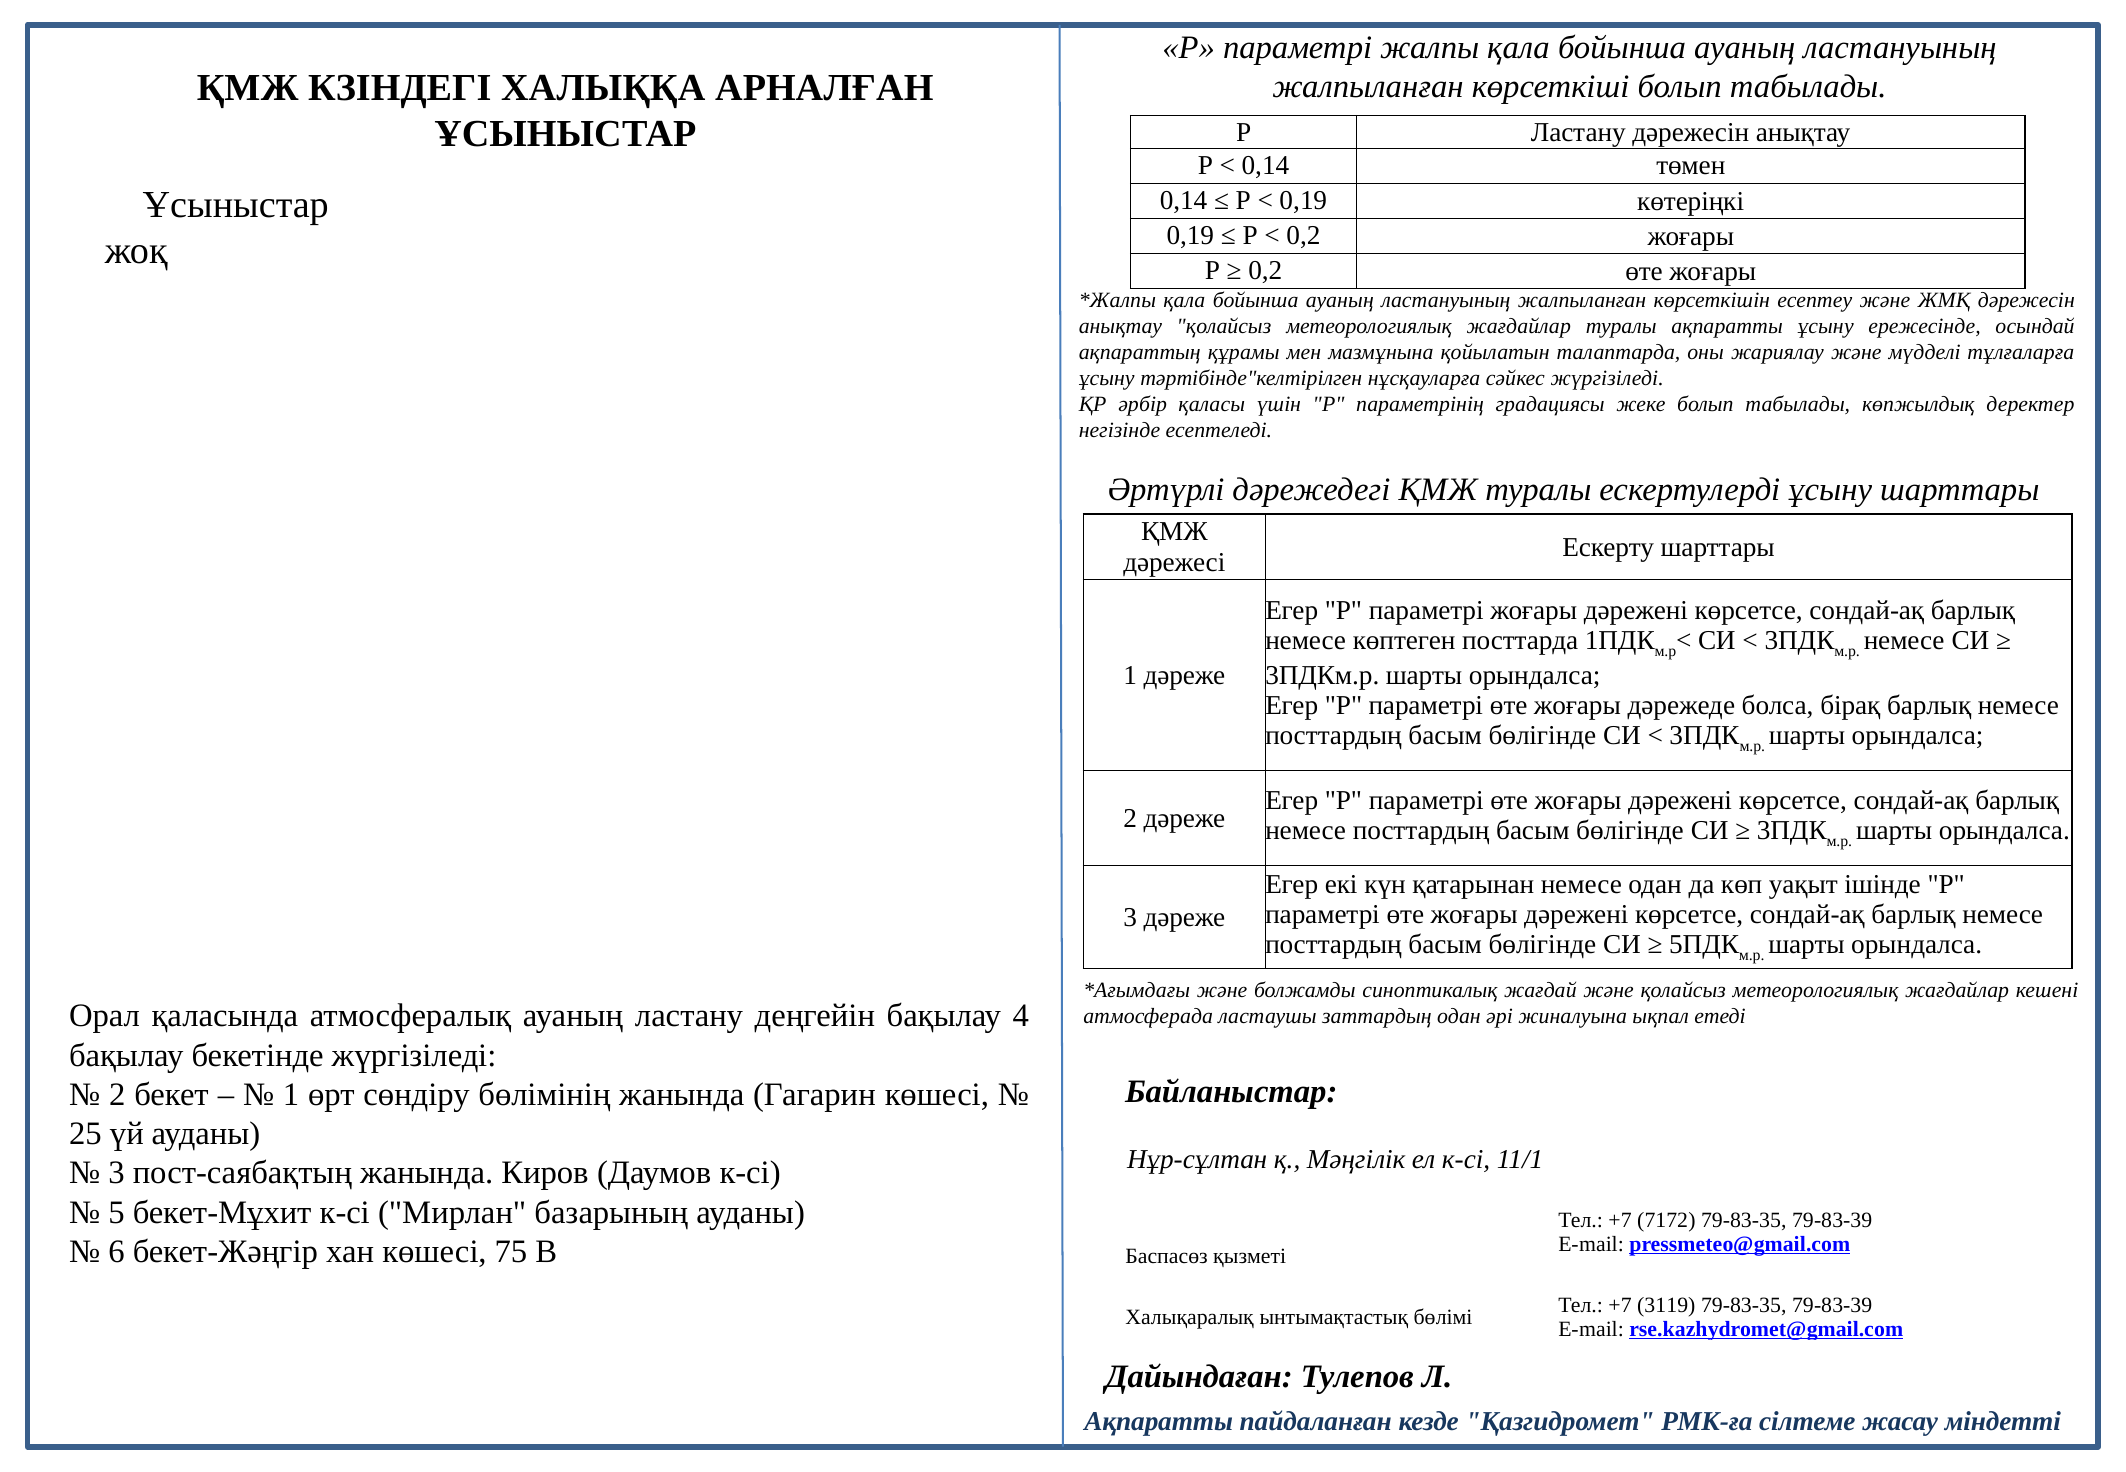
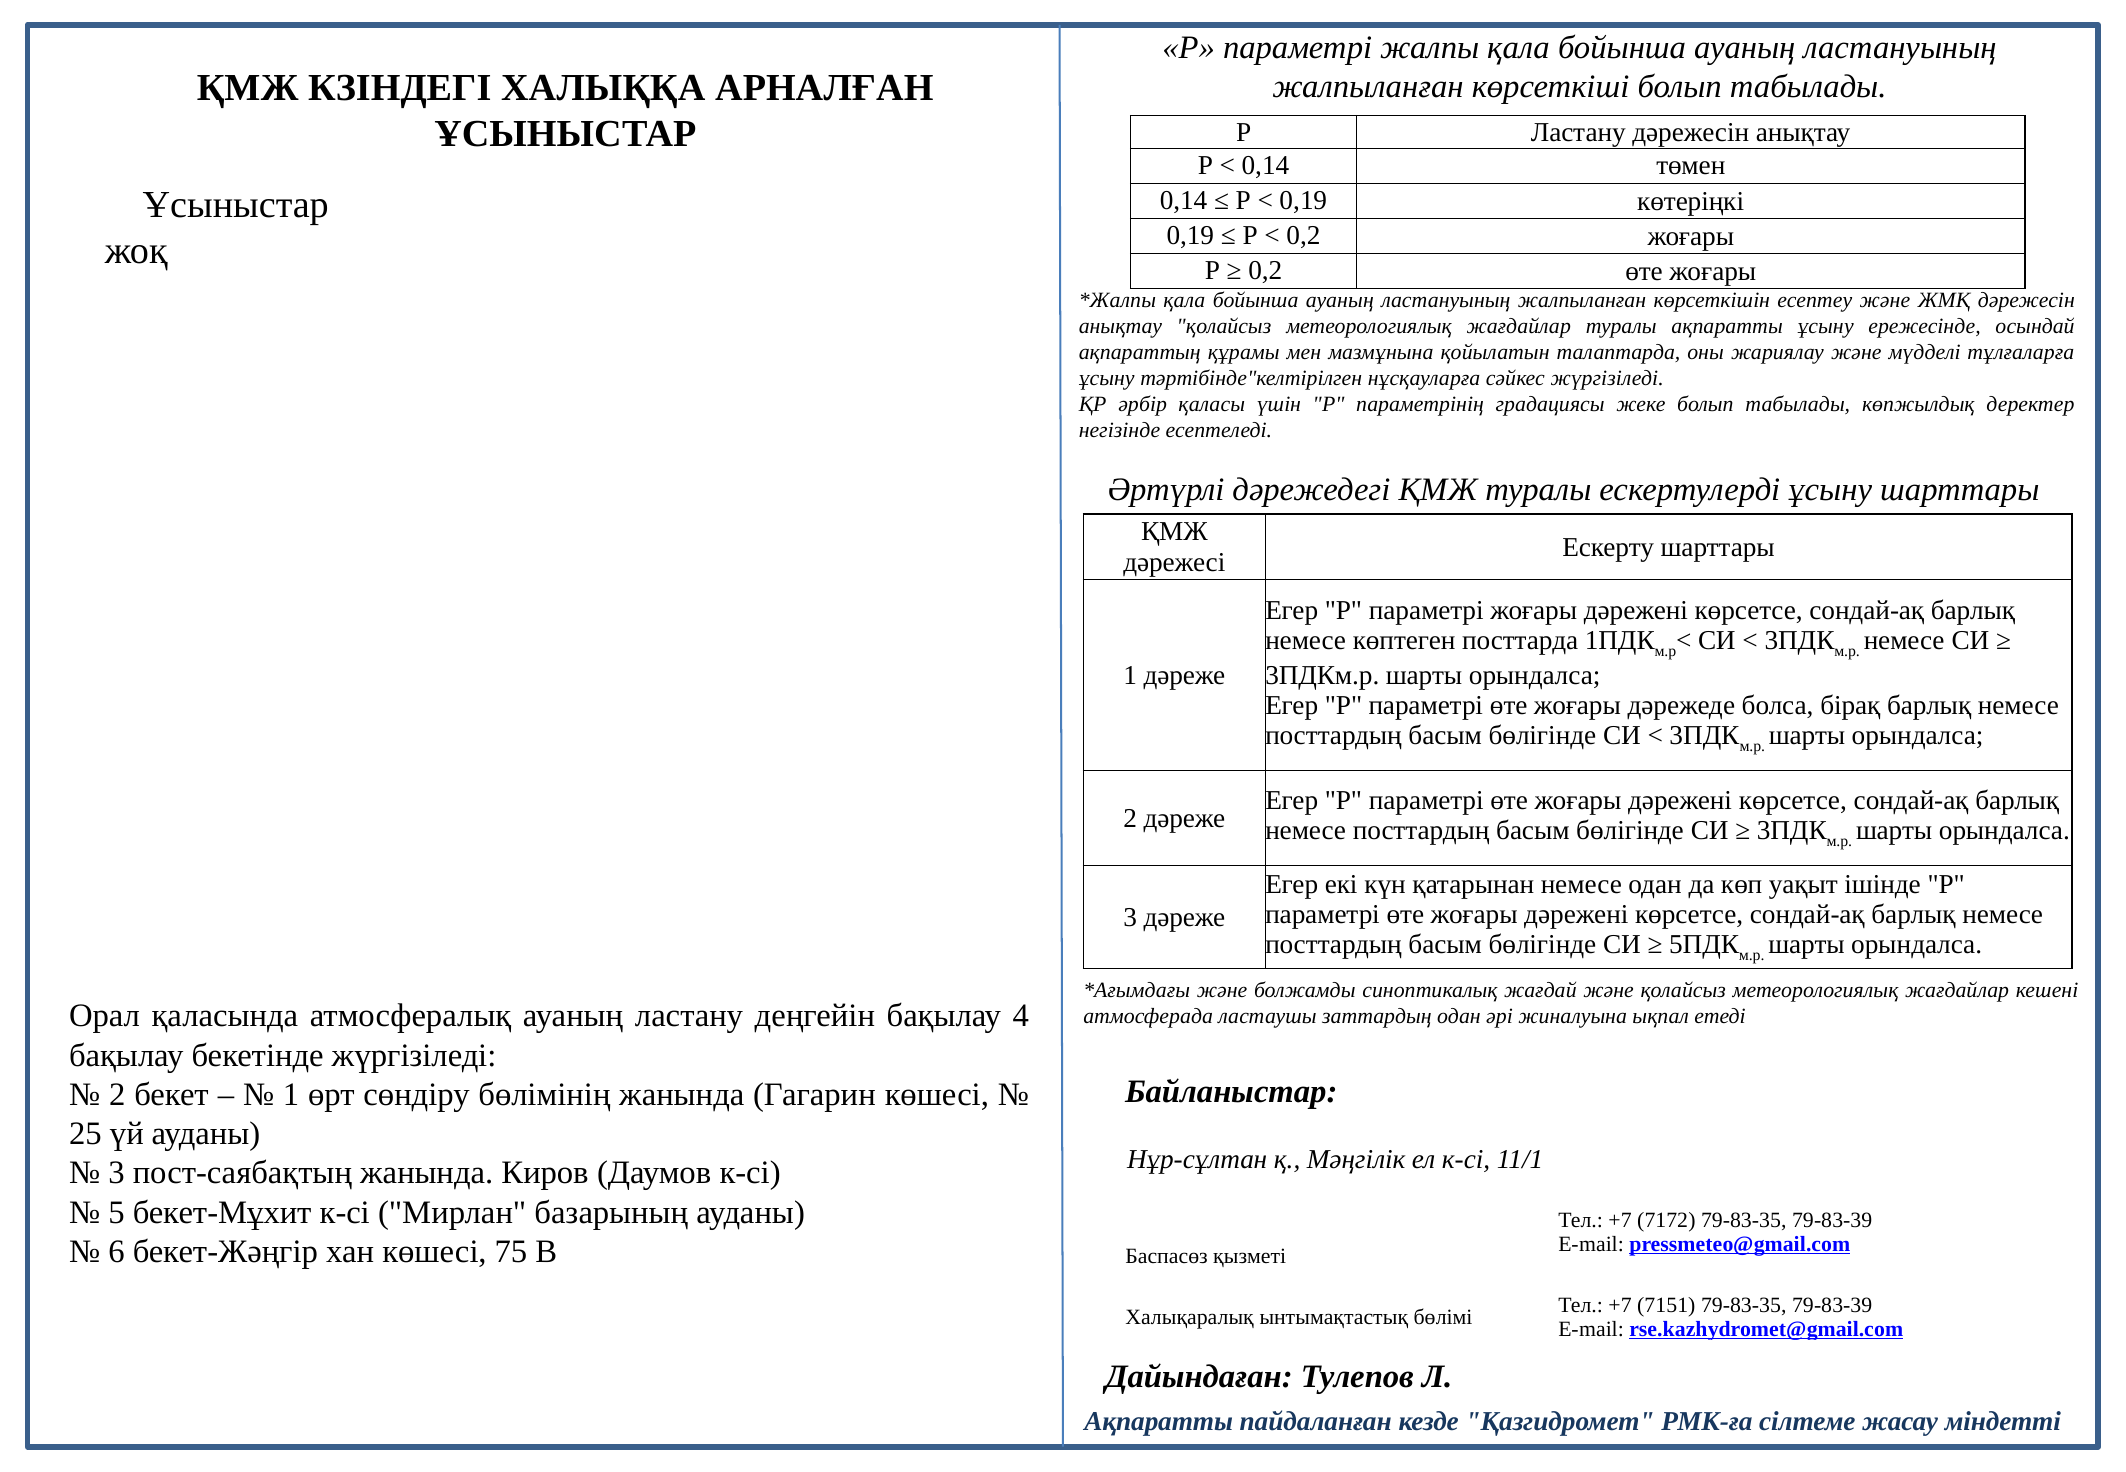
3119: 3119 -> 7151 (1666, 1305)
